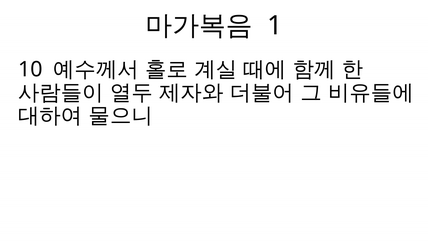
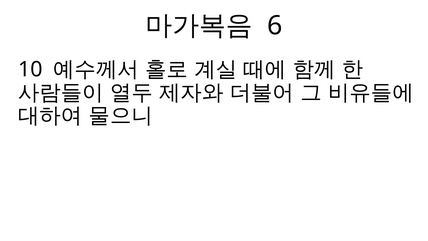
1: 1 -> 6 (275, 26)
